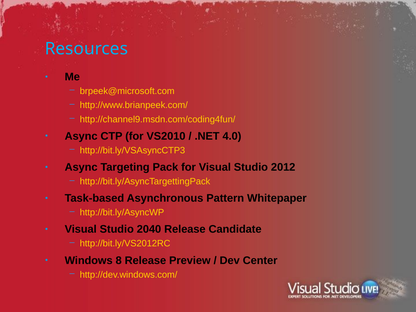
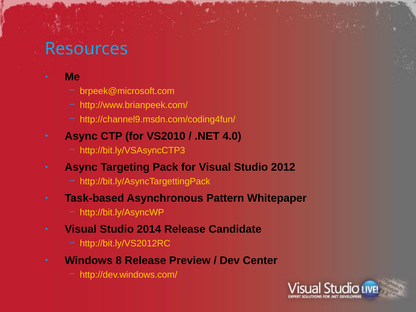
2040: 2040 -> 2014 (149, 229)
